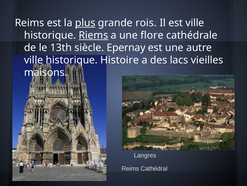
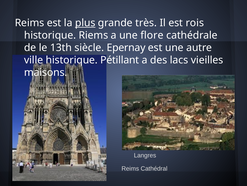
rois: rois -> très (146, 23)
est ville: ville -> rois (195, 23)
Riems underline: present -> none (93, 35)
Histoire: Histoire -> Pétillant (120, 60)
